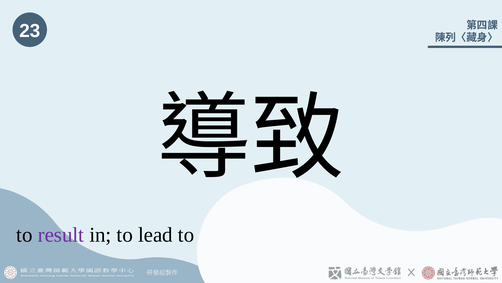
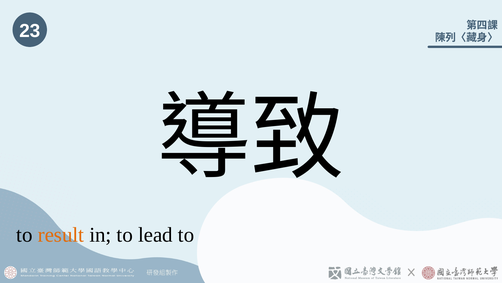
result colour: purple -> orange (61, 234)
